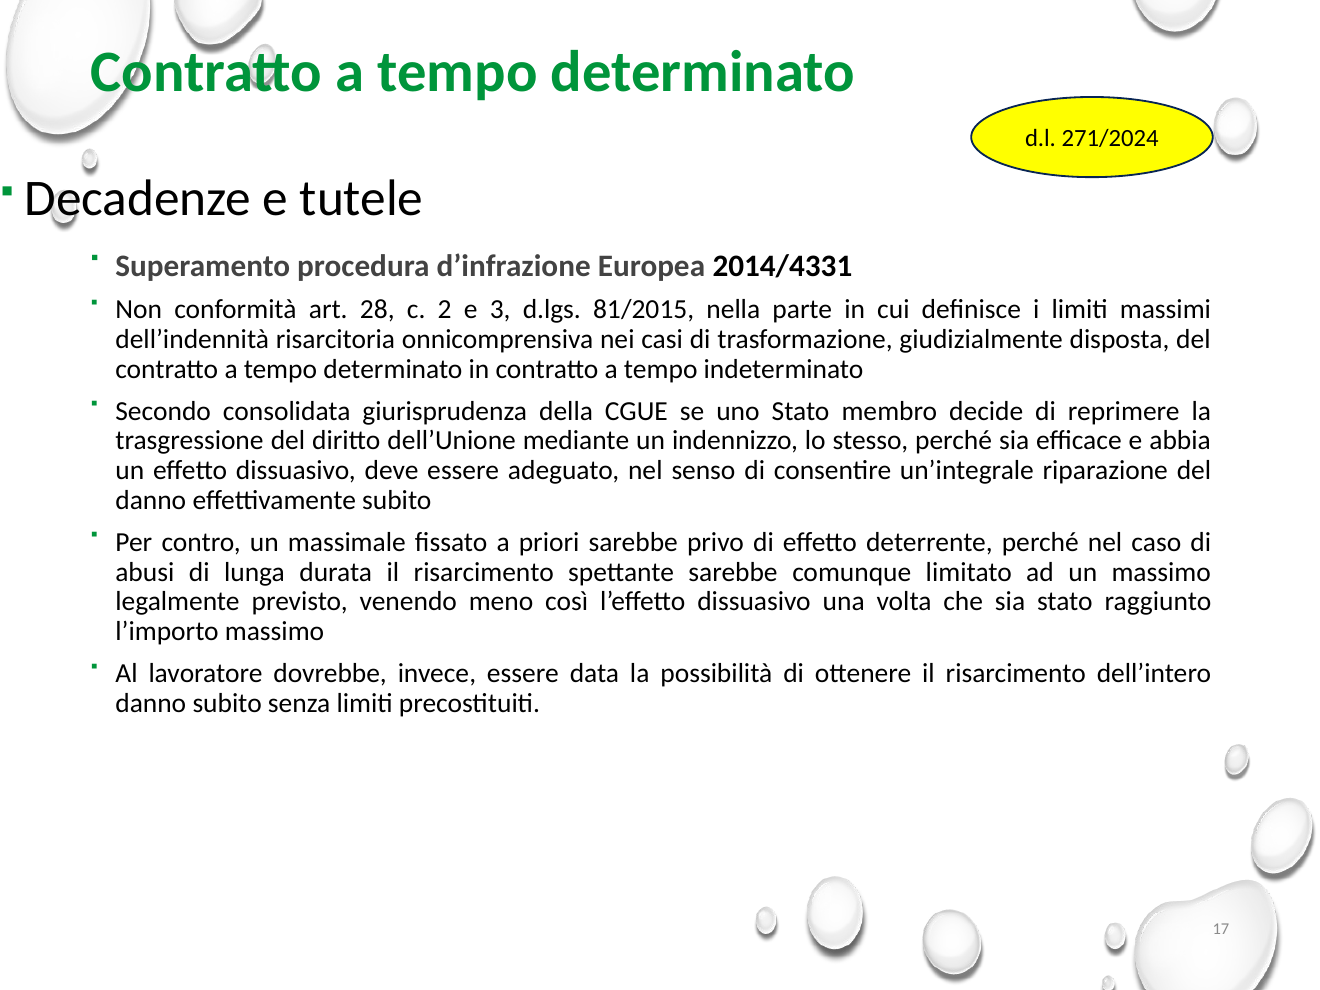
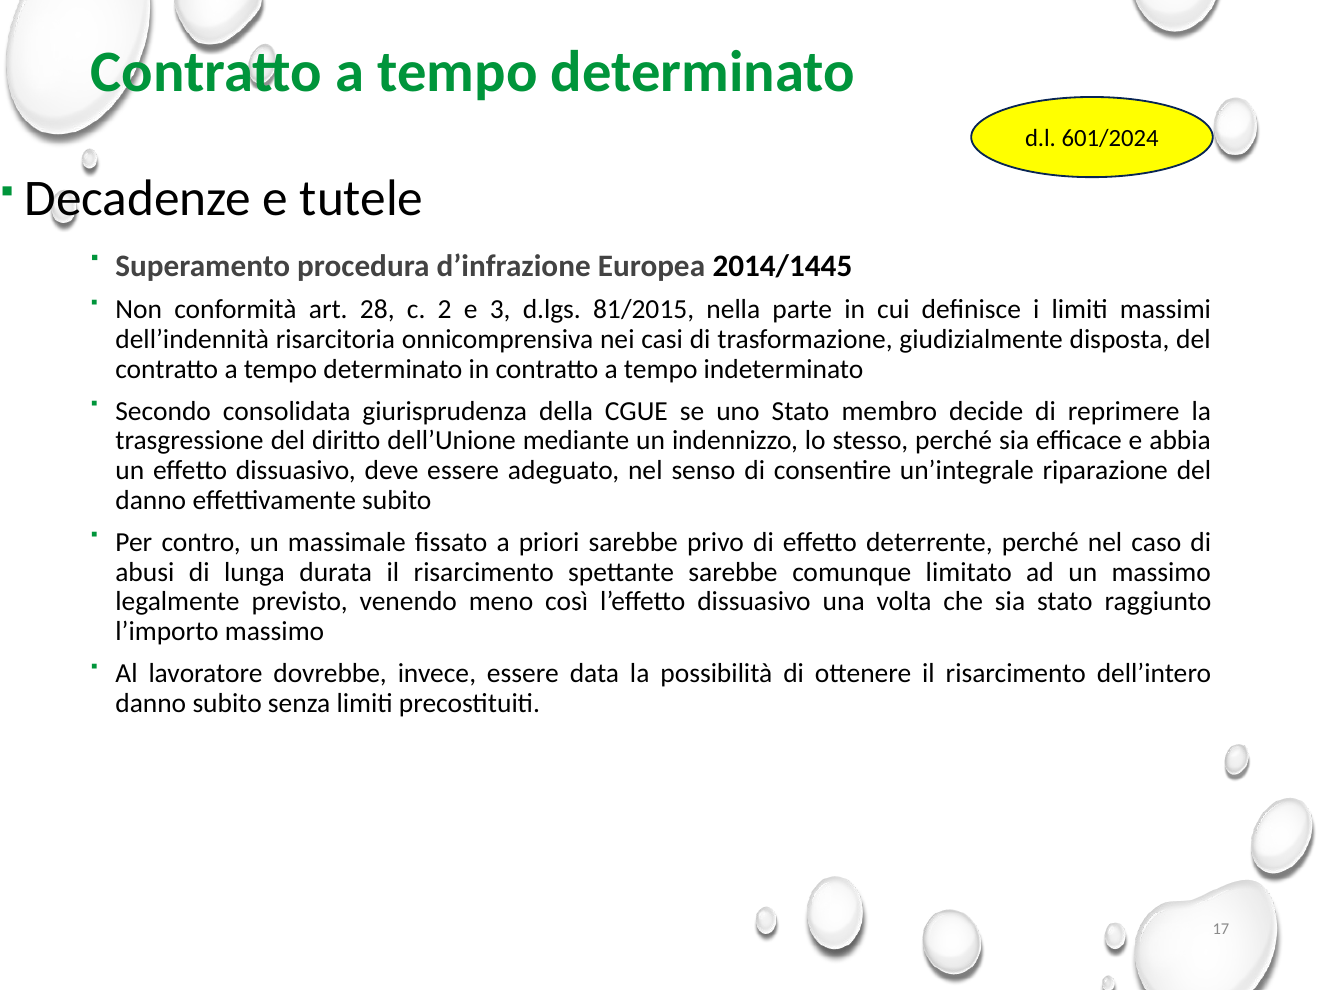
271/2024: 271/2024 -> 601/2024 (1110, 139)
2014/4331: 2014/4331 -> 2014/1445 (782, 266)
